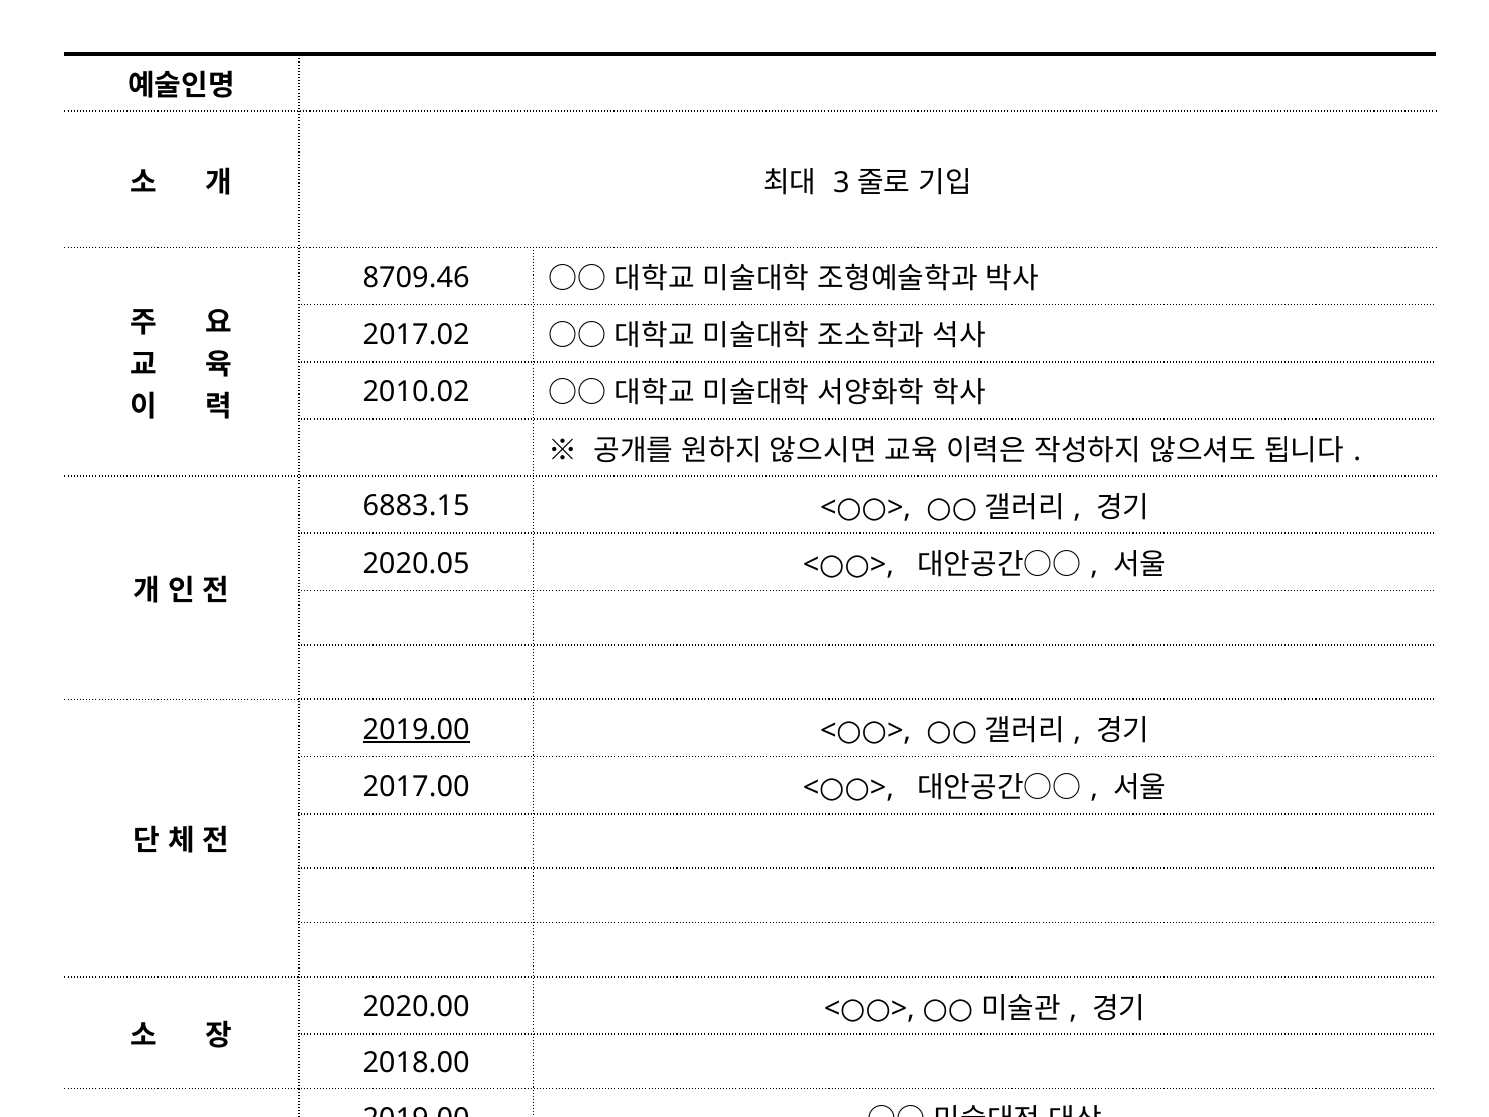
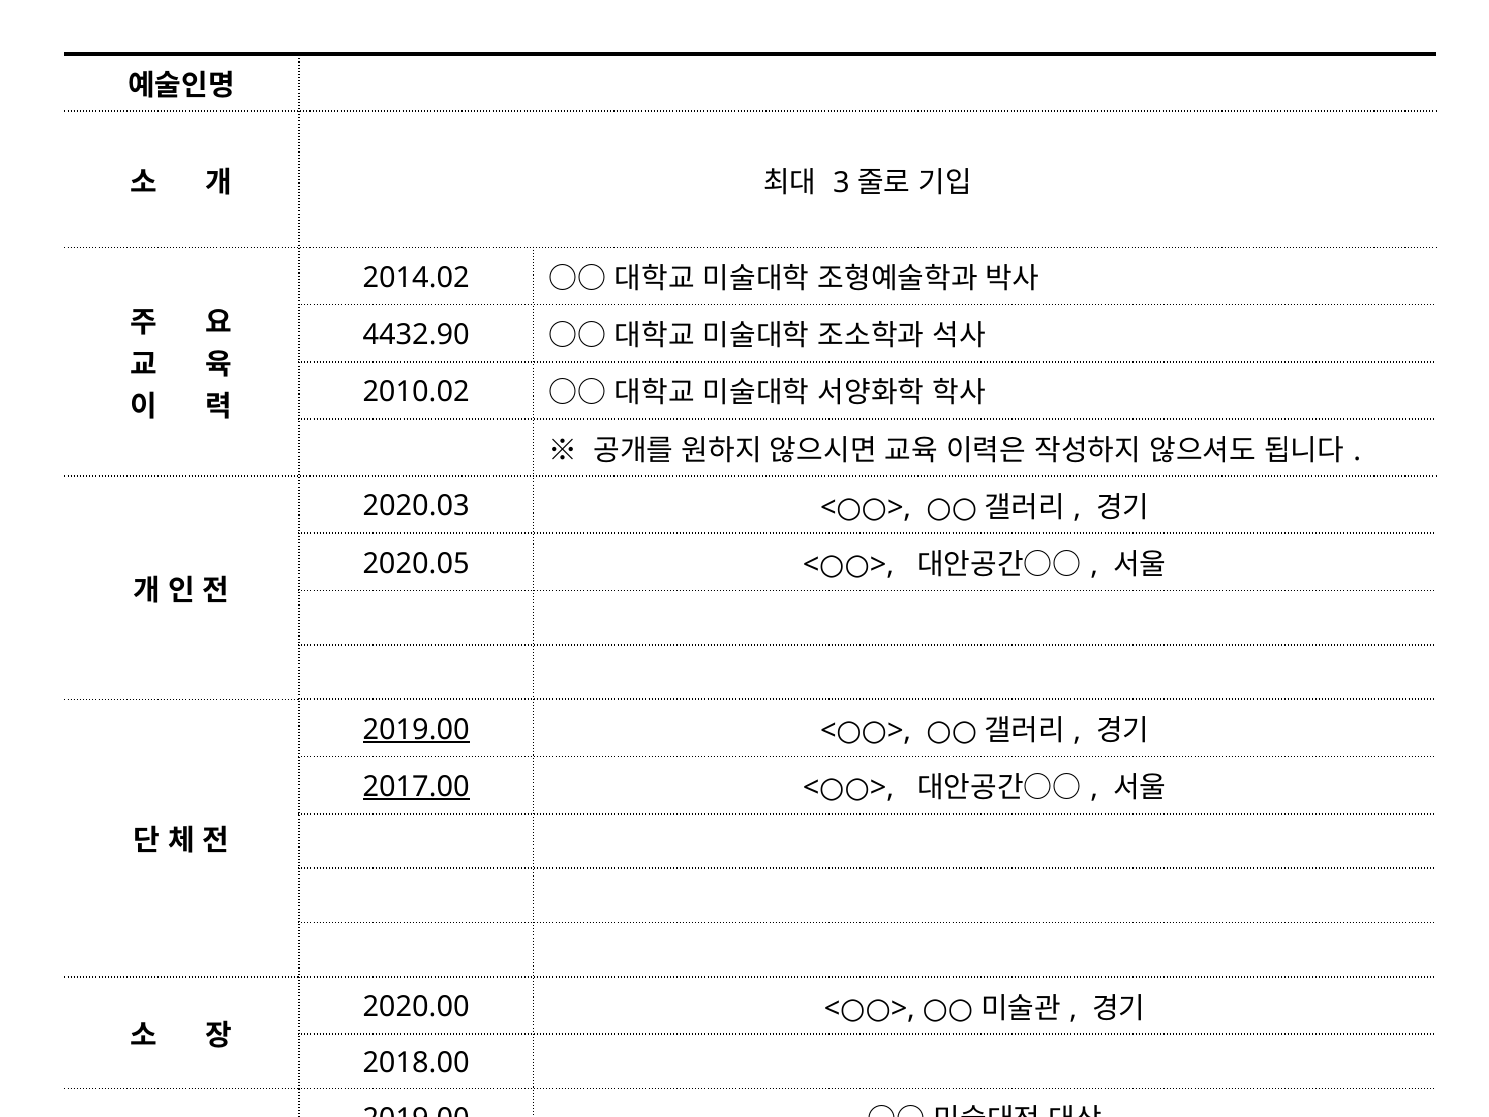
8709.46: 8709.46 -> 2014.02 (416, 278)
2017.02: 2017.02 -> 4432.90 (416, 335)
6883.15: 6883.15 -> 2020.03 (416, 506)
2017.00 underline: none -> present (416, 787)
